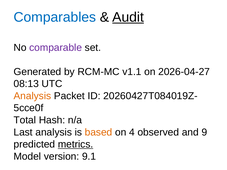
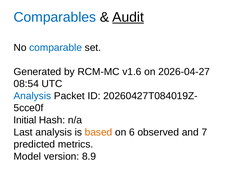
comparable colour: purple -> blue (56, 48)
v1.1: v1.1 -> v1.6 (132, 72)
08:13: 08:13 -> 08:54 (26, 84)
Analysis colour: orange -> blue (32, 96)
Total: Total -> Initial (25, 120)
4: 4 -> 6 (132, 132)
9: 9 -> 7 (204, 132)
metrics underline: present -> none (76, 144)
9.1: 9.1 -> 8.9 (89, 157)
